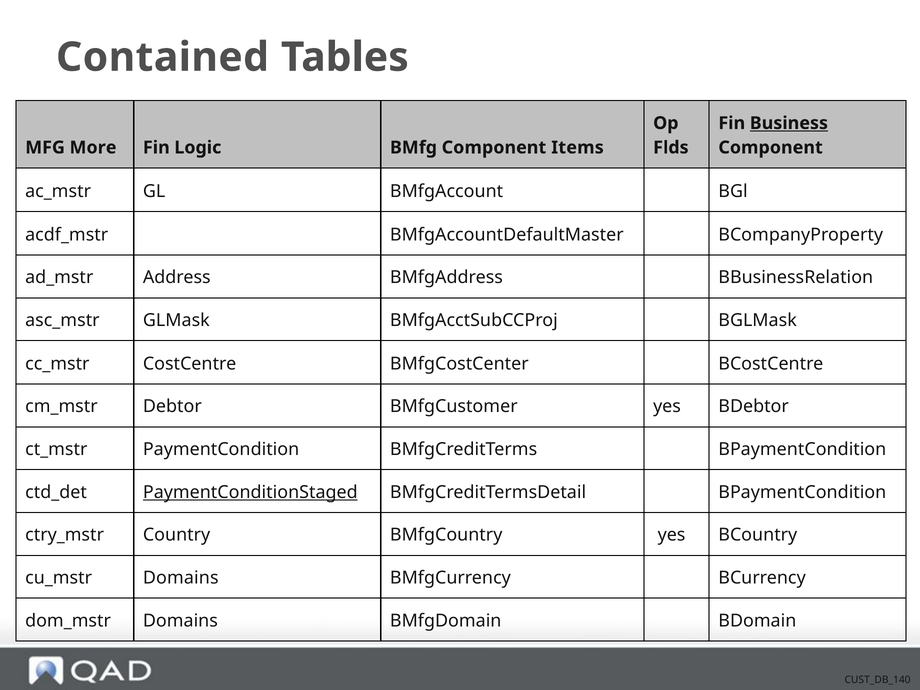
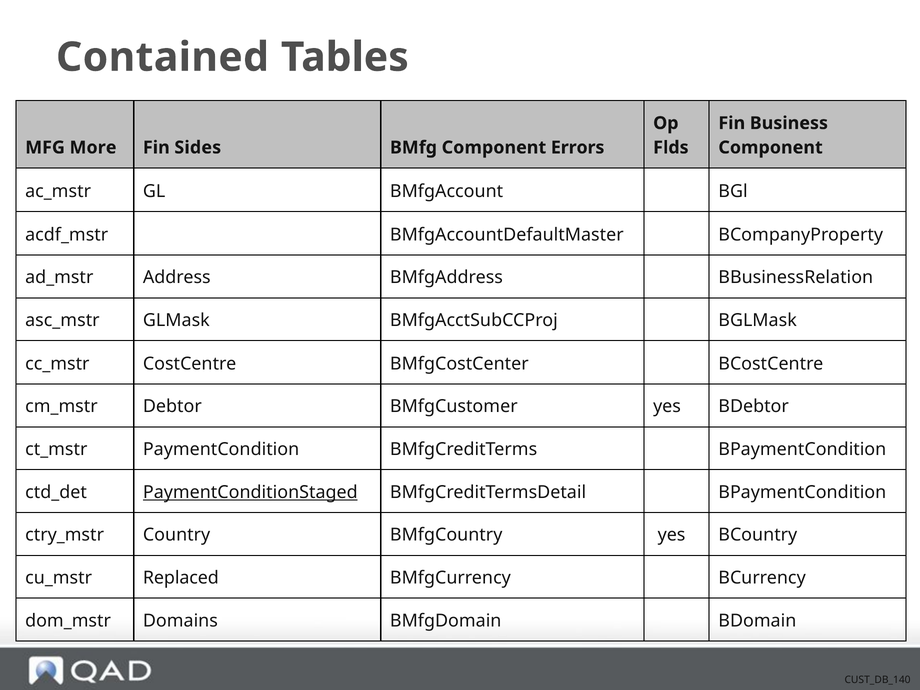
Business underline: present -> none (789, 123)
Logic: Logic -> Sides (198, 148)
Items: Items -> Errors (578, 148)
Domains: Domains -> Replaced (181, 578)
